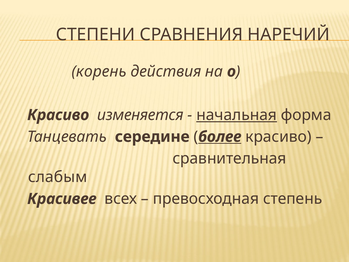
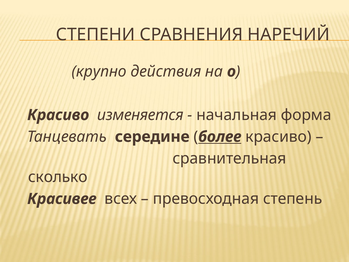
корень: корень -> крупно (99, 71)
начальная underline: present -> none (237, 115)
слабым: слабым -> сколько (58, 177)
